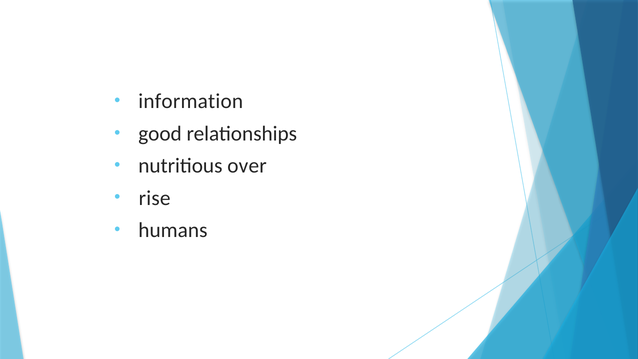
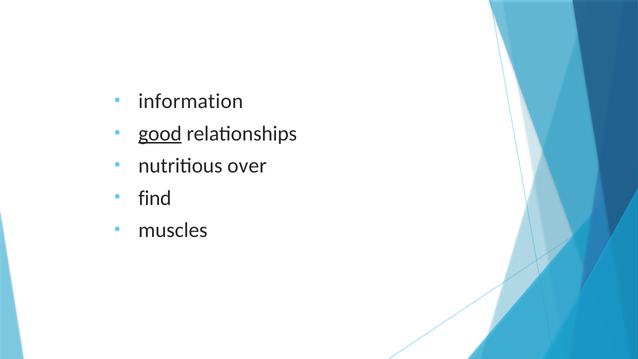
good underline: none -> present (160, 134)
rise: rise -> find (155, 198)
humans: humans -> muscles (173, 230)
